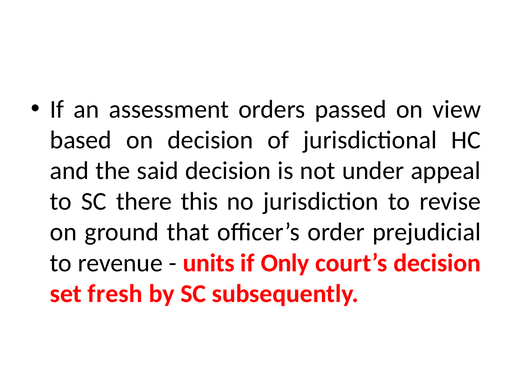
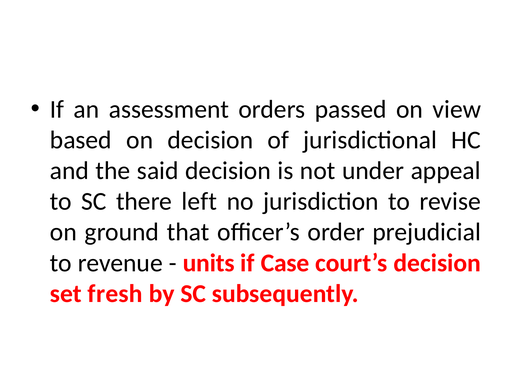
this: this -> left (199, 201)
Only: Only -> Case (285, 263)
